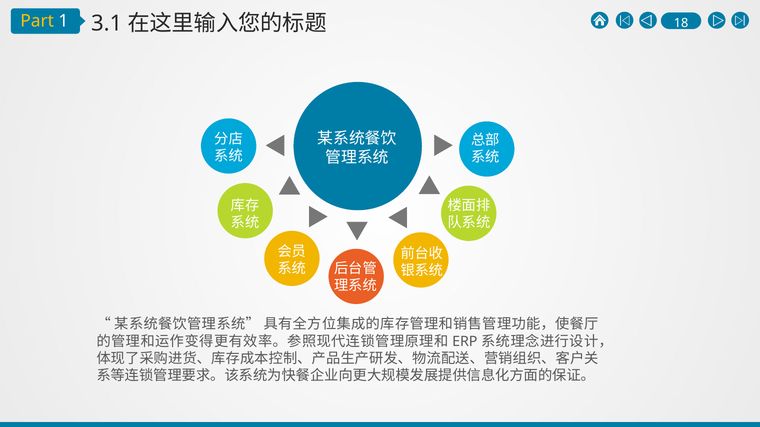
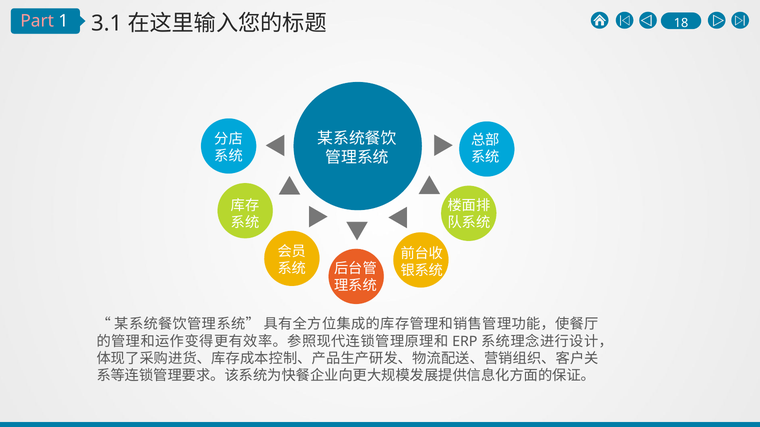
Part colour: yellow -> pink (37, 21)
